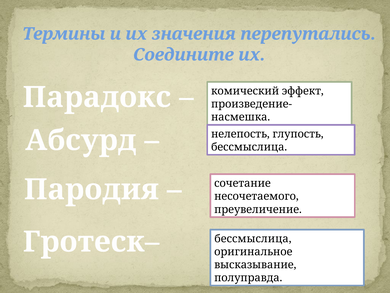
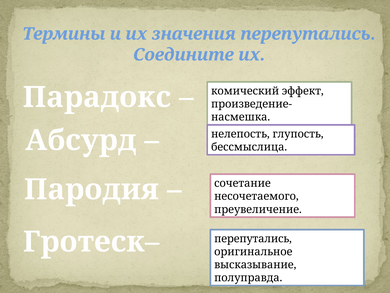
бессмыслица: бессмыслица -> перепутались (253, 238)
